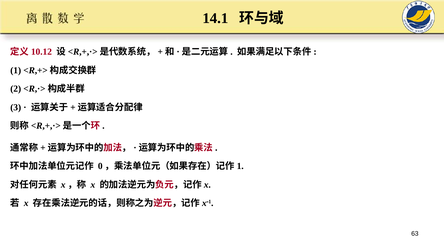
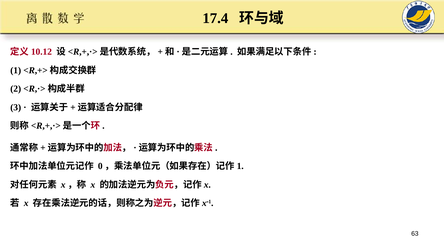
14.1: 14.1 -> 17.4 (215, 18)
